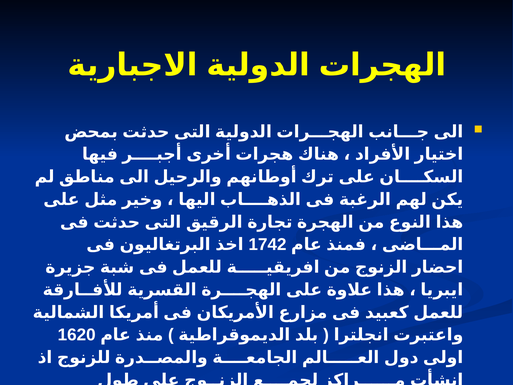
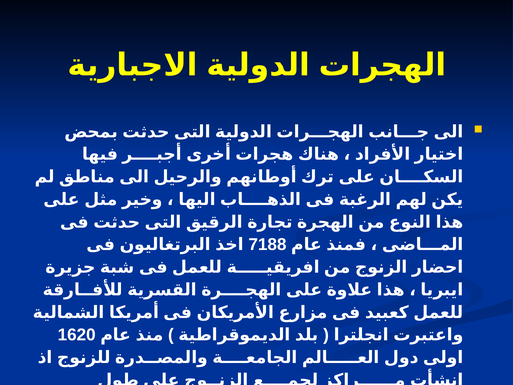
1742: 1742 -> 7188 (267, 244)
